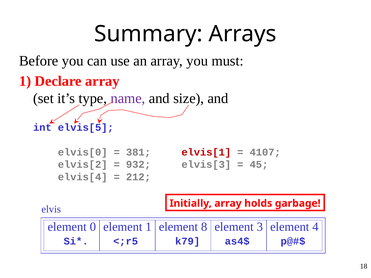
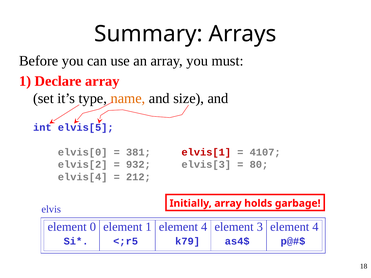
name colour: purple -> orange (128, 99)
45: 45 -> 80 (259, 165)
1 element 8: 8 -> 4 (204, 227)
